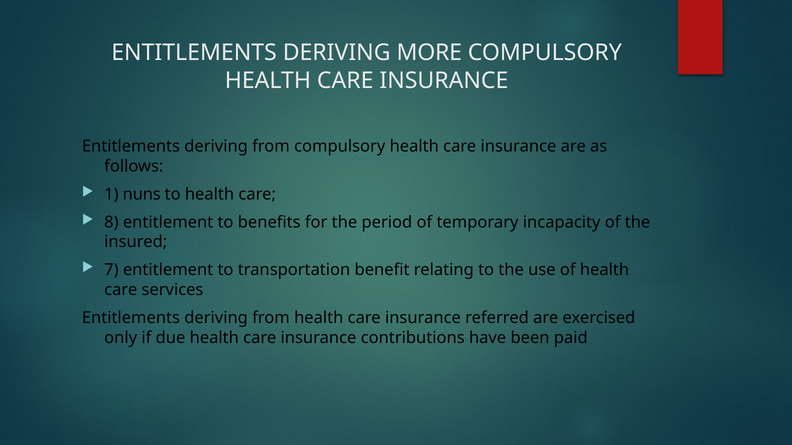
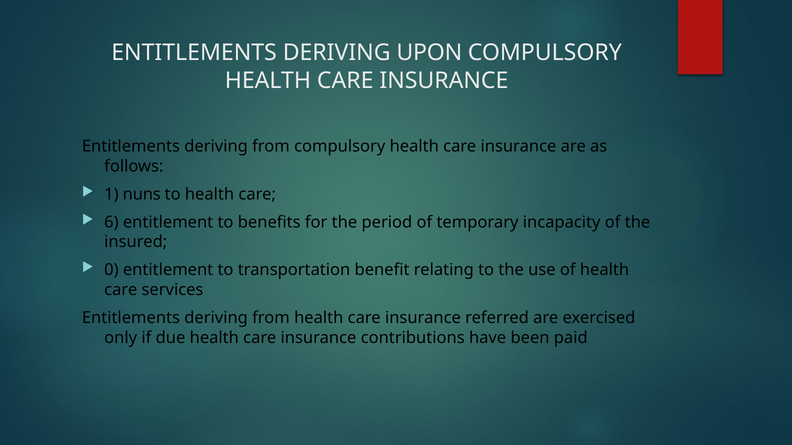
MORE: MORE -> UPON (429, 53)
8: 8 -> 6 (111, 222)
7: 7 -> 0 (111, 270)
